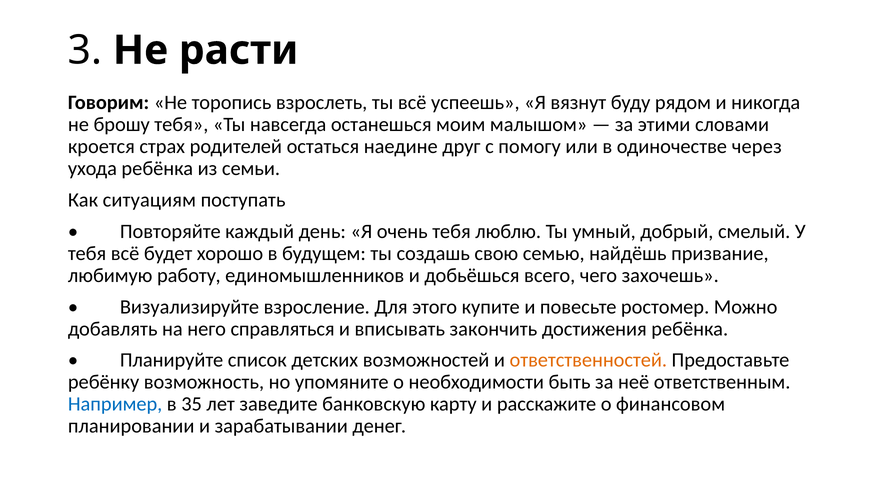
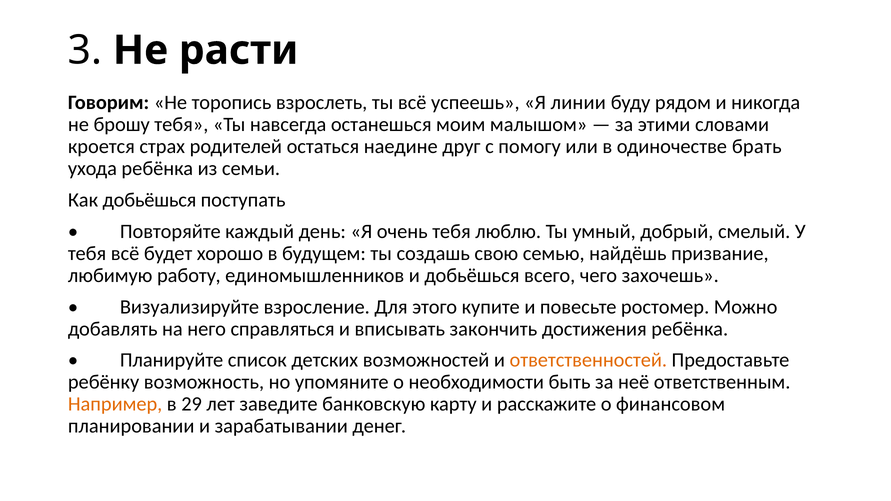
вязнут: вязнут -> линии (578, 103)
через: через -> брать (757, 147)
Как ситуациям: ситуациям -> добьёшься (149, 200)
Например colour: blue -> orange (115, 404)
35: 35 -> 29 (192, 404)
